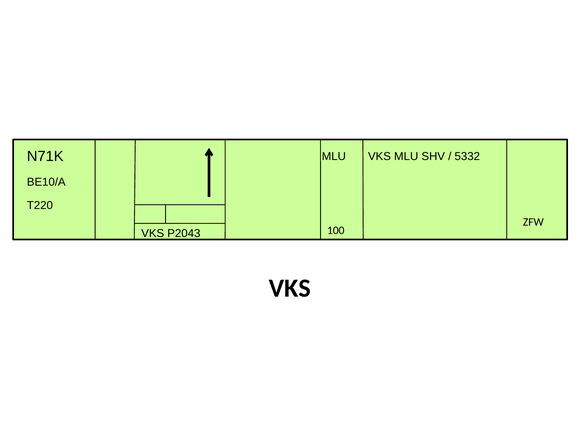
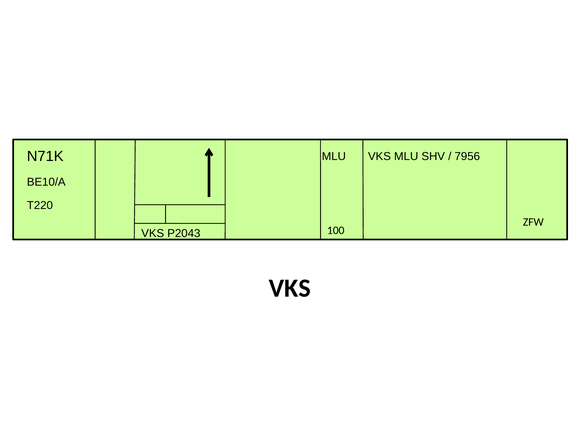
5332: 5332 -> 7956 (467, 156)
